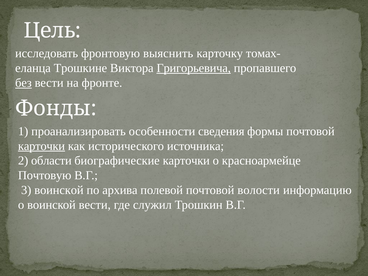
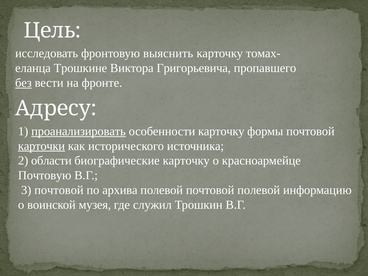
Григорьевича underline: present -> none (194, 68)
Фонды: Фонды -> Адресу (56, 108)
проанализировать underline: none -> present (79, 131)
особенности сведения: сведения -> карточку (221, 131)
биографические карточки: карточки -> карточку (186, 161)
3 воинской: воинской -> почтовой (59, 190)
почтовой волости: волости -> полевой (259, 190)
воинской вести: вести -> музея (95, 205)
